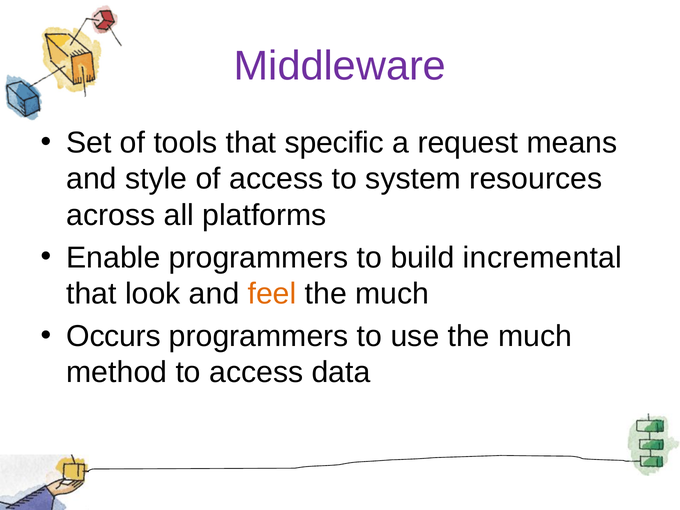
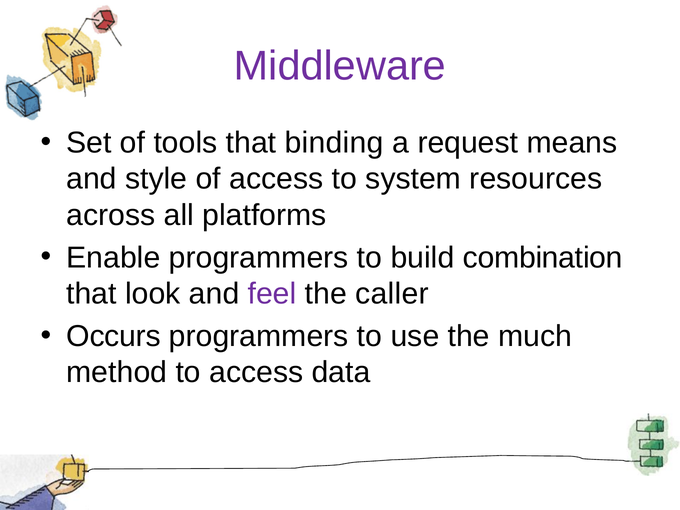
specific: specific -> binding (334, 143)
incremental: incremental -> combination (543, 258)
feel colour: orange -> purple (272, 294)
much: much -> caller (392, 294)
